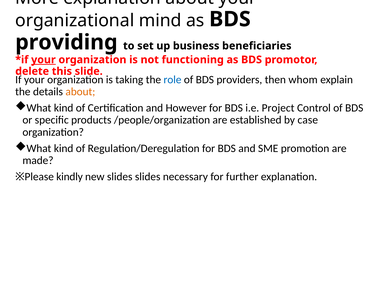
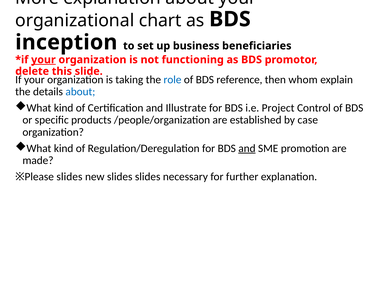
mind: mind -> chart (160, 20)
providing: providing -> inception (66, 42)
providers: providers -> reference (239, 80)
about colour: orange -> blue (80, 92)
However: However -> Illustrate (186, 108)
and underline: none -> present (247, 148)
Please kindly: kindly -> slides (69, 176)
